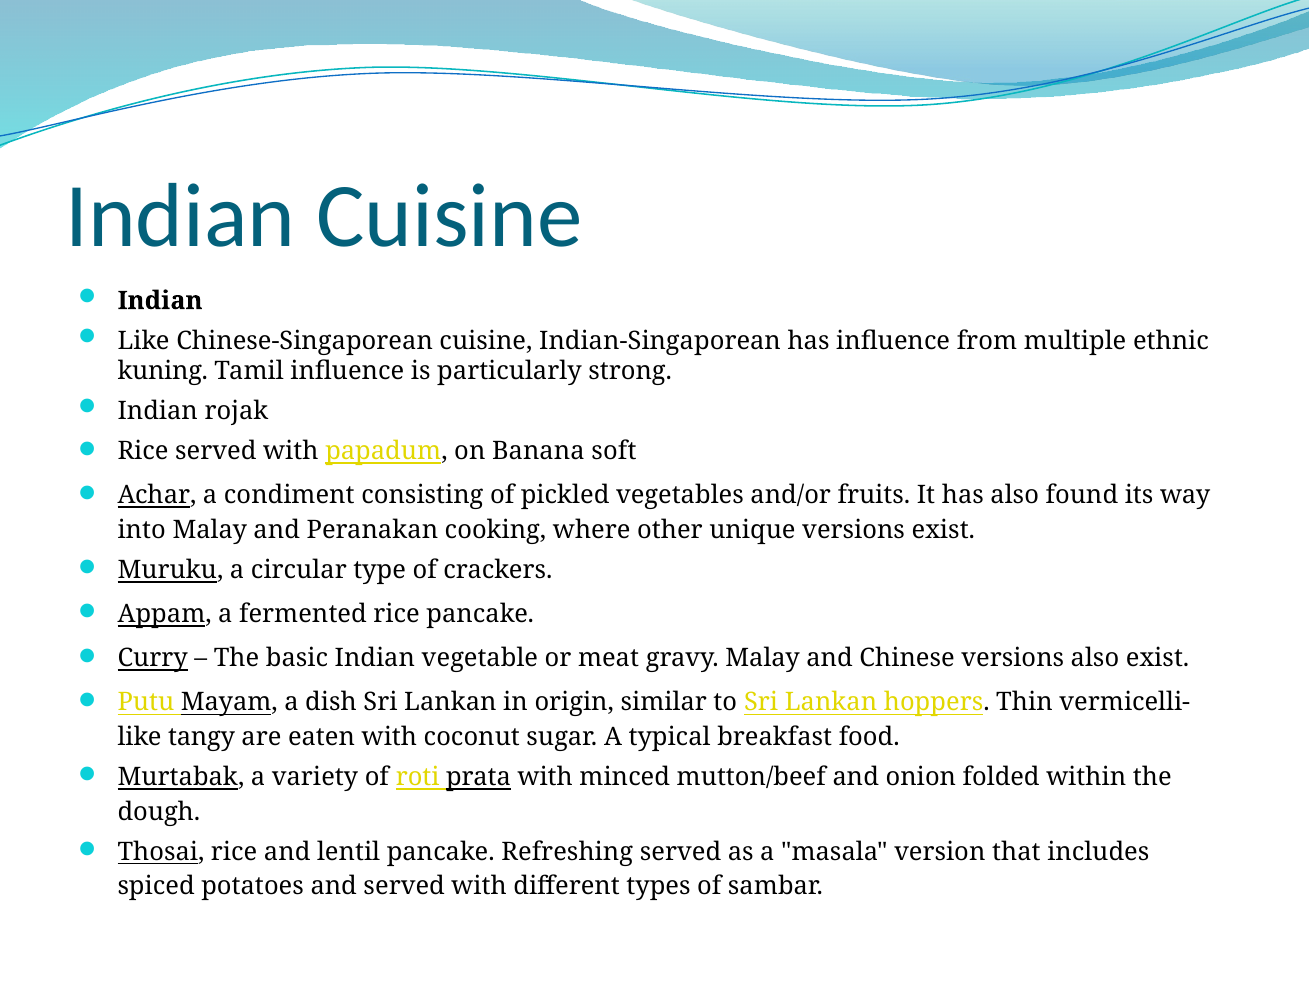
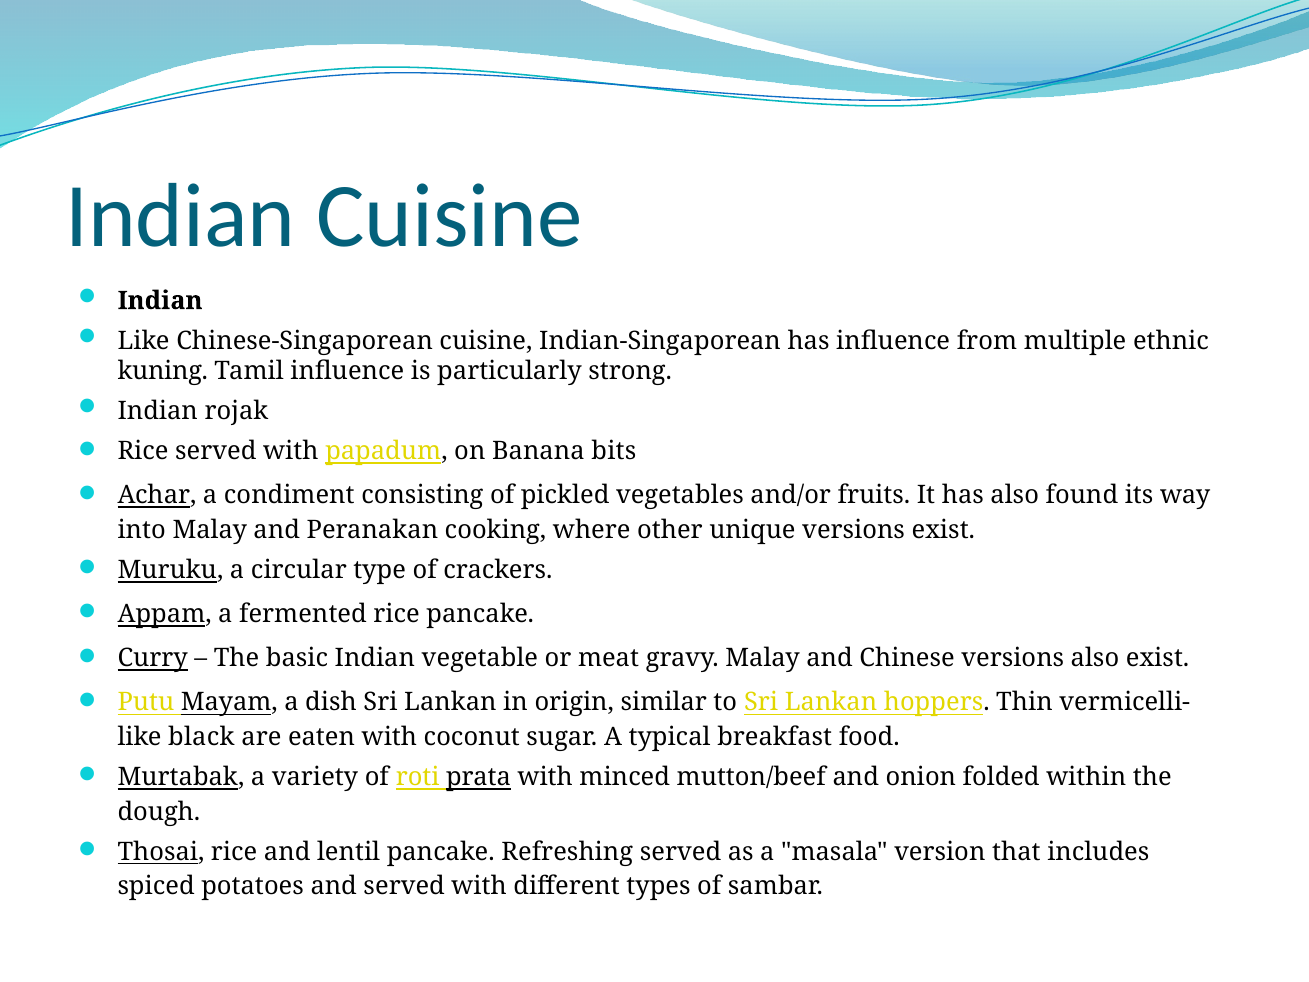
soft: soft -> bits (614, 451)
tangy: tangy -> black (201, 737)
